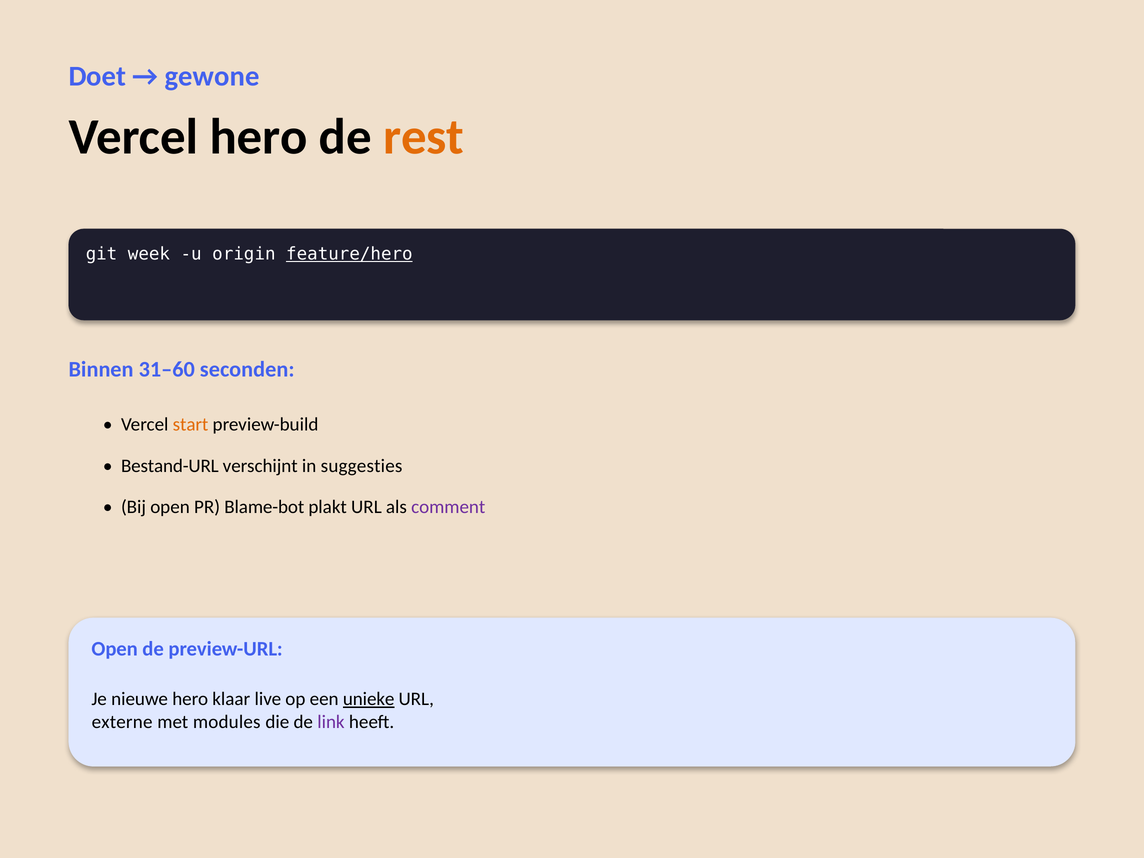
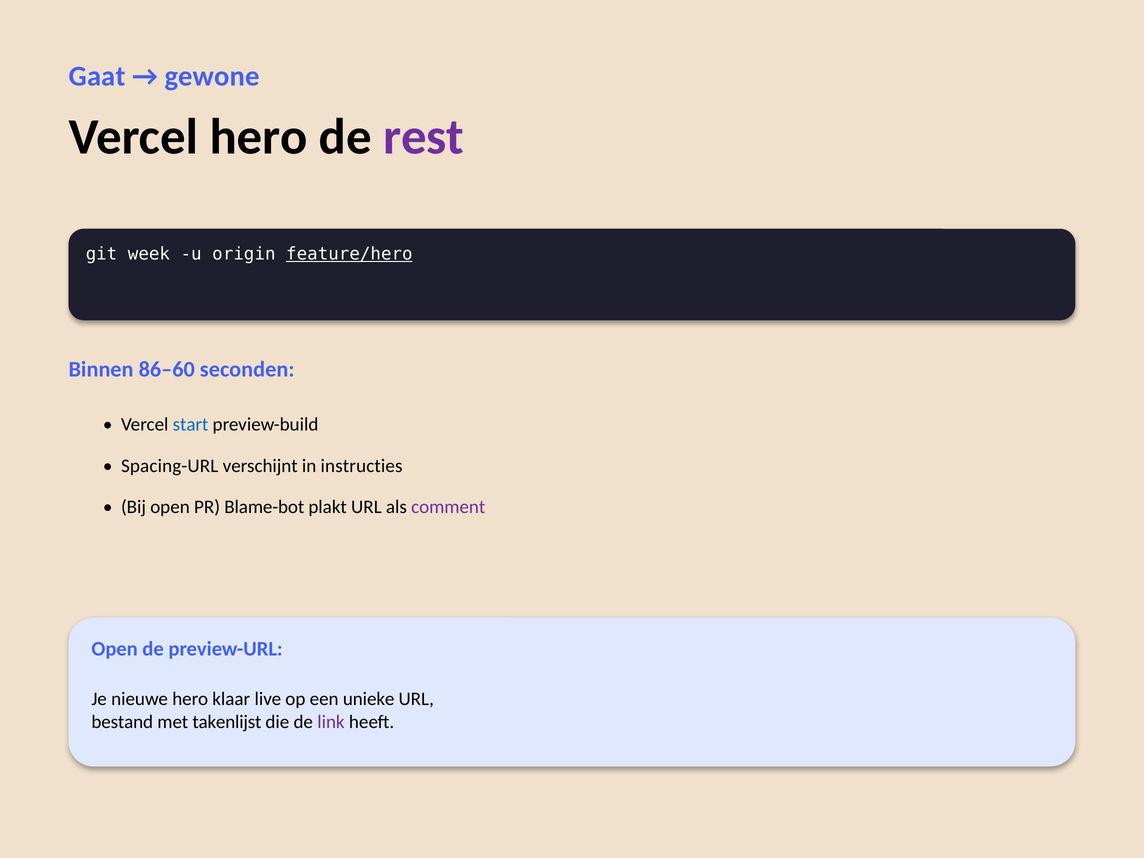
Doet: Doet -> Gaat (97, 76)
rest colour: orange -> purple (424, 137)
31–60: 31–60 -> 86–60 (167, 370)
start colour: orange -> blue (191, 425)
Bestand-URL: Bestand-URL -> Spacing-URL (170, 466)
suggesties: suggesties -> instructies (362, 466)
unieke underline: present -> none (369, 699)
externe: externe -> bestand (122, 722)
modules: modules -> takenlijst (227, 722)
